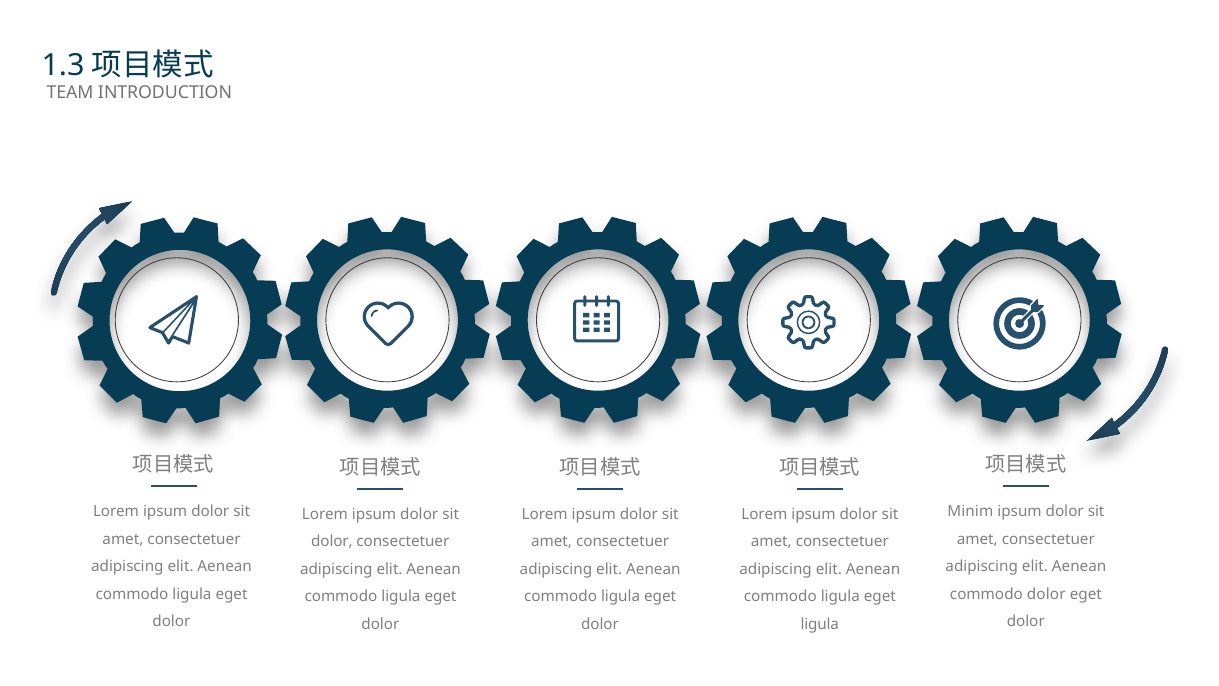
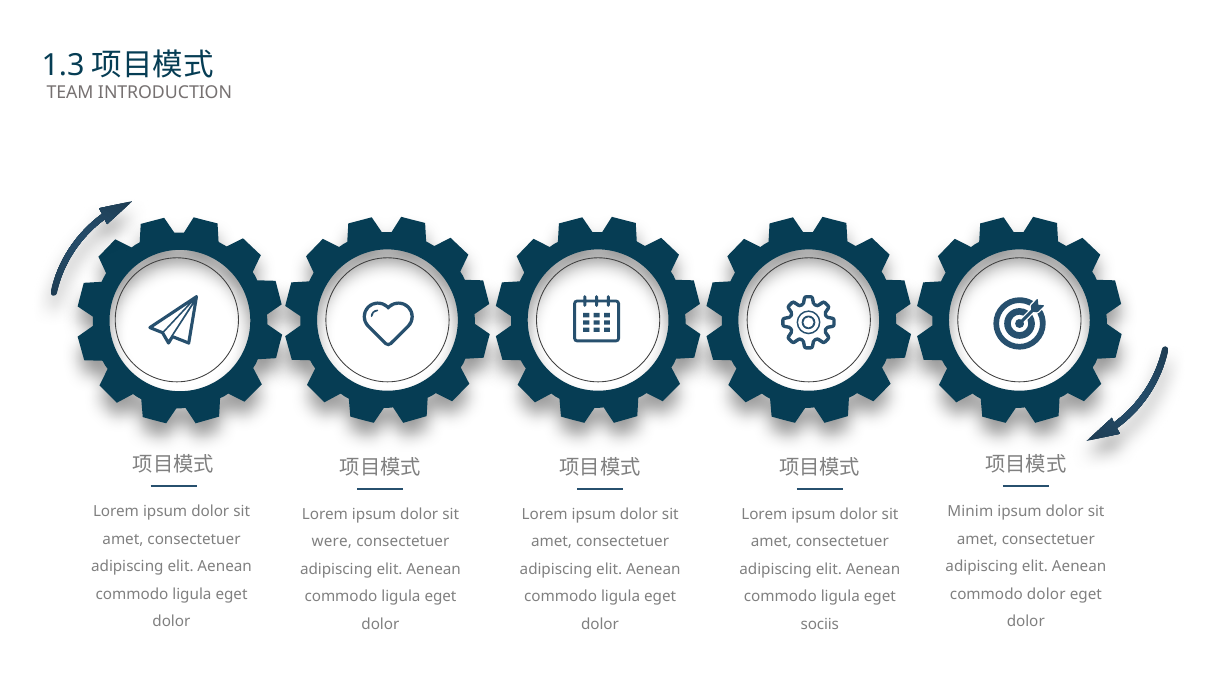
dolor: dolor -> were (332, 542)
ligula: ligula -> sociis (820, 624)
